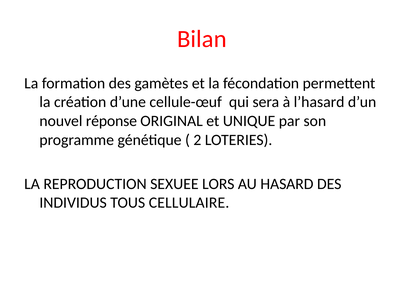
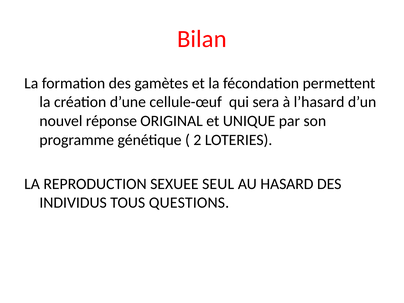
LORS: LORS -> SEUL (218, 184)
CELLULAIRE: CELLULAIRE -> QUESTIONS (189, 203)
